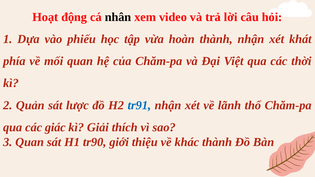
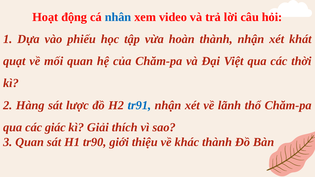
nhân colour: black -> blue (118, 17)
phía: phía -> quạt (14, 61)
Quản: Quản -> Hàng (30, 105)
